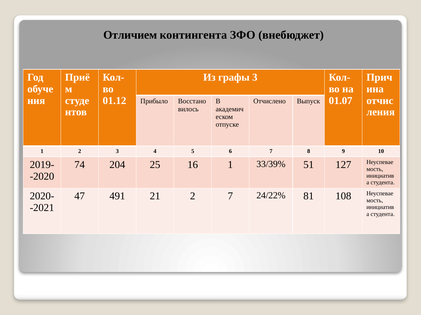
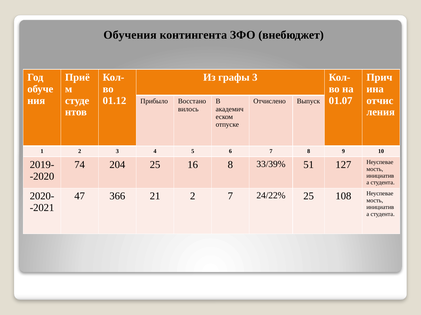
Отличием: Отличием -> Обучения (130, 35)
16 1: 1 -> 8 (230, 165)
491: 491 -> 366 (117, 197)
24/22% 81: 81 -> 25 (309, 197)
